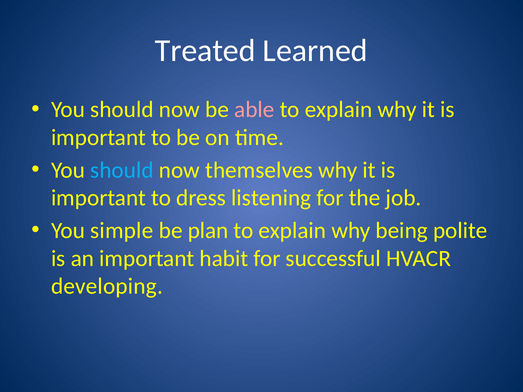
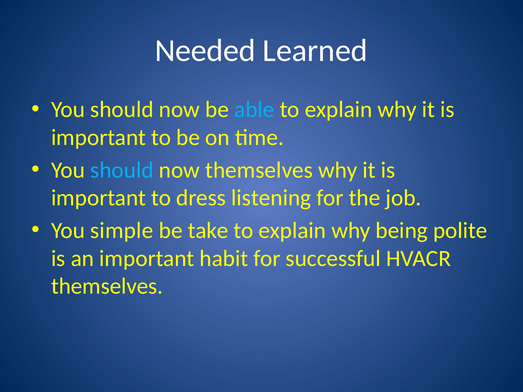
Treated: Treated -> Needed (205, 51)
able colour: pink -> light blue (254, 110)
plan: plan -> take (208, 231)
developing: developing -> themselves (107, 286)
